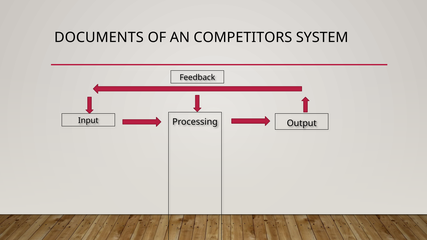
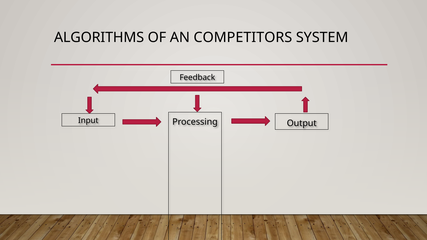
DOCUMENTS: DOCUMENTS -> ALGORITHMS (99, 37)
